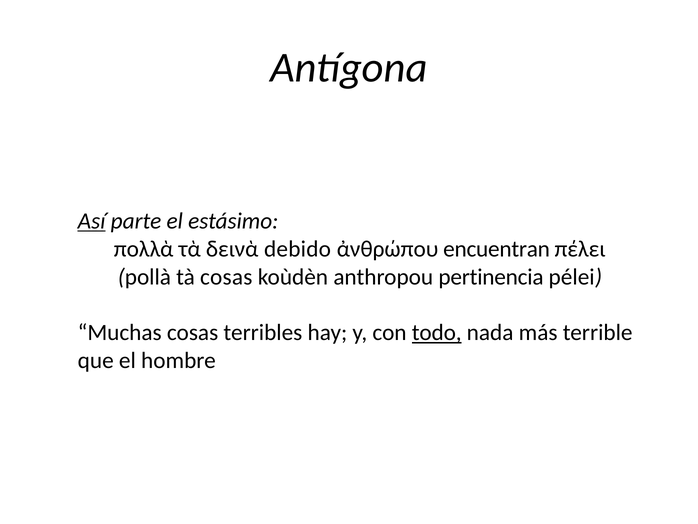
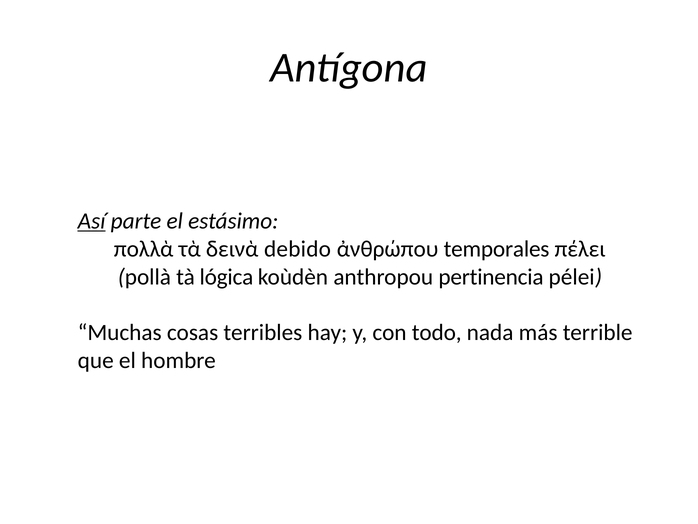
encuentran: encuentran -> temporales (497, 249)
tà cosas: cosas -> lógica (226, 277)
todo underline: present -> none (437, 332)
